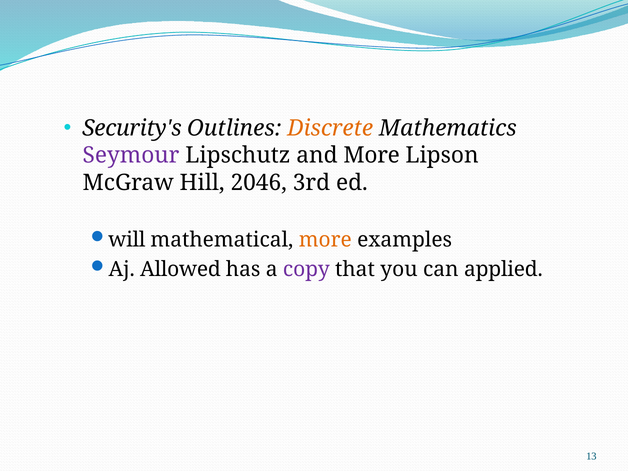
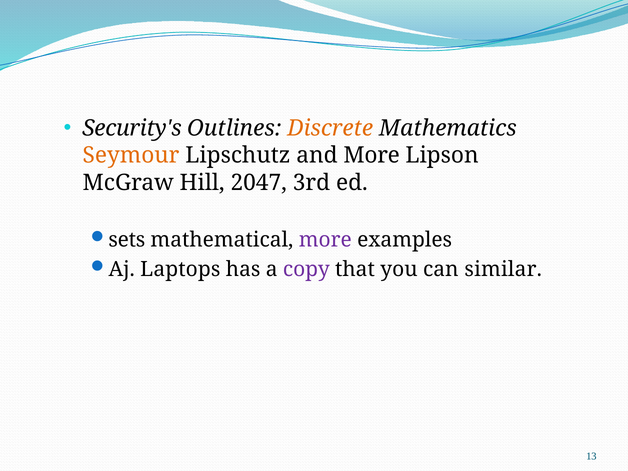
Seymour colour: purple -> orange (131, 155)
2046: 2046 -> 2047 (259, 183)
will: will -> sets (127, 240)
more colour: orange -> purple (325, 240)
Allowed: Allowed -> Laptops (180, 269)
applied: applied -> similar (503, 269)
